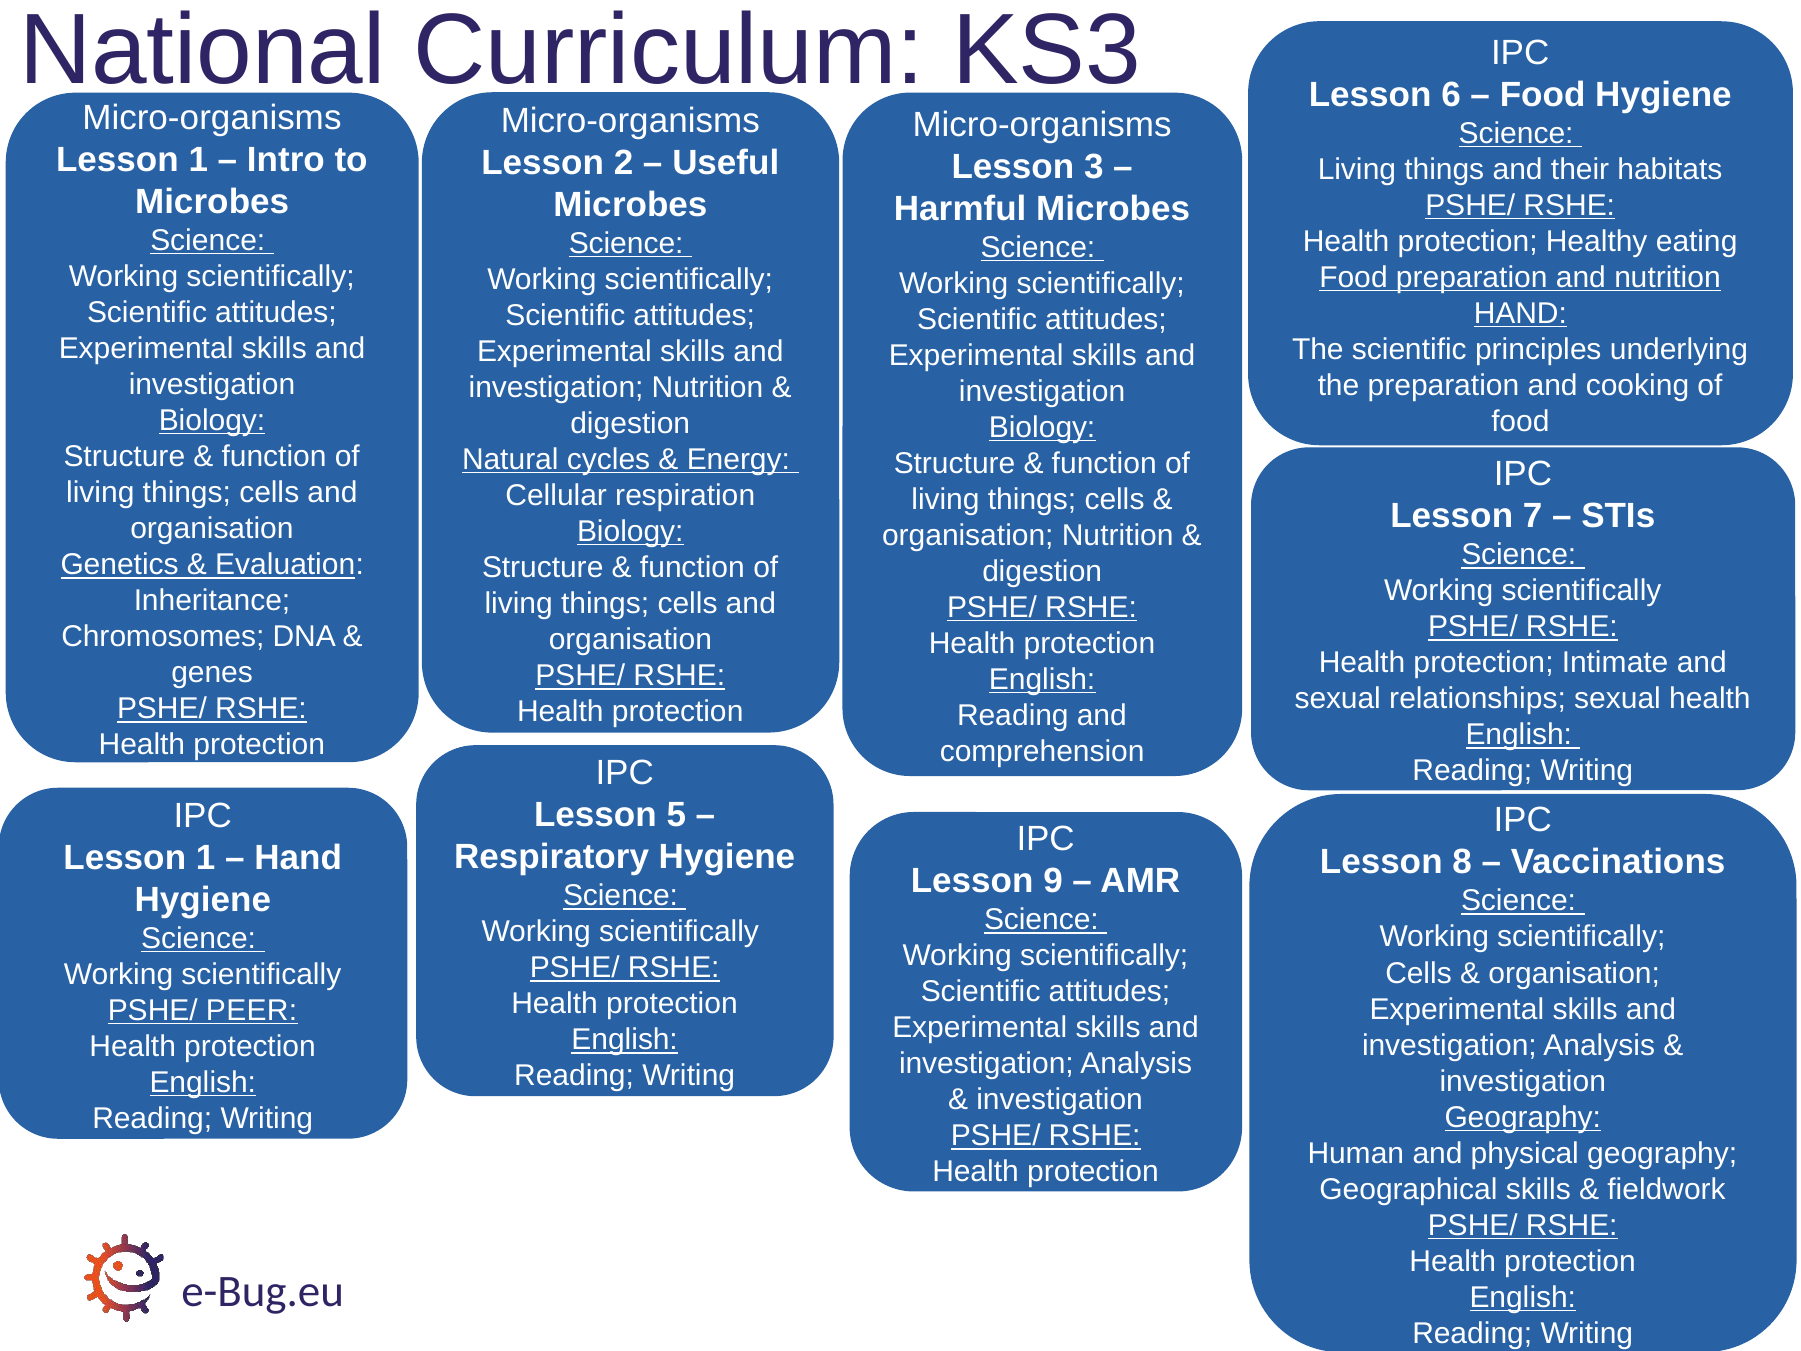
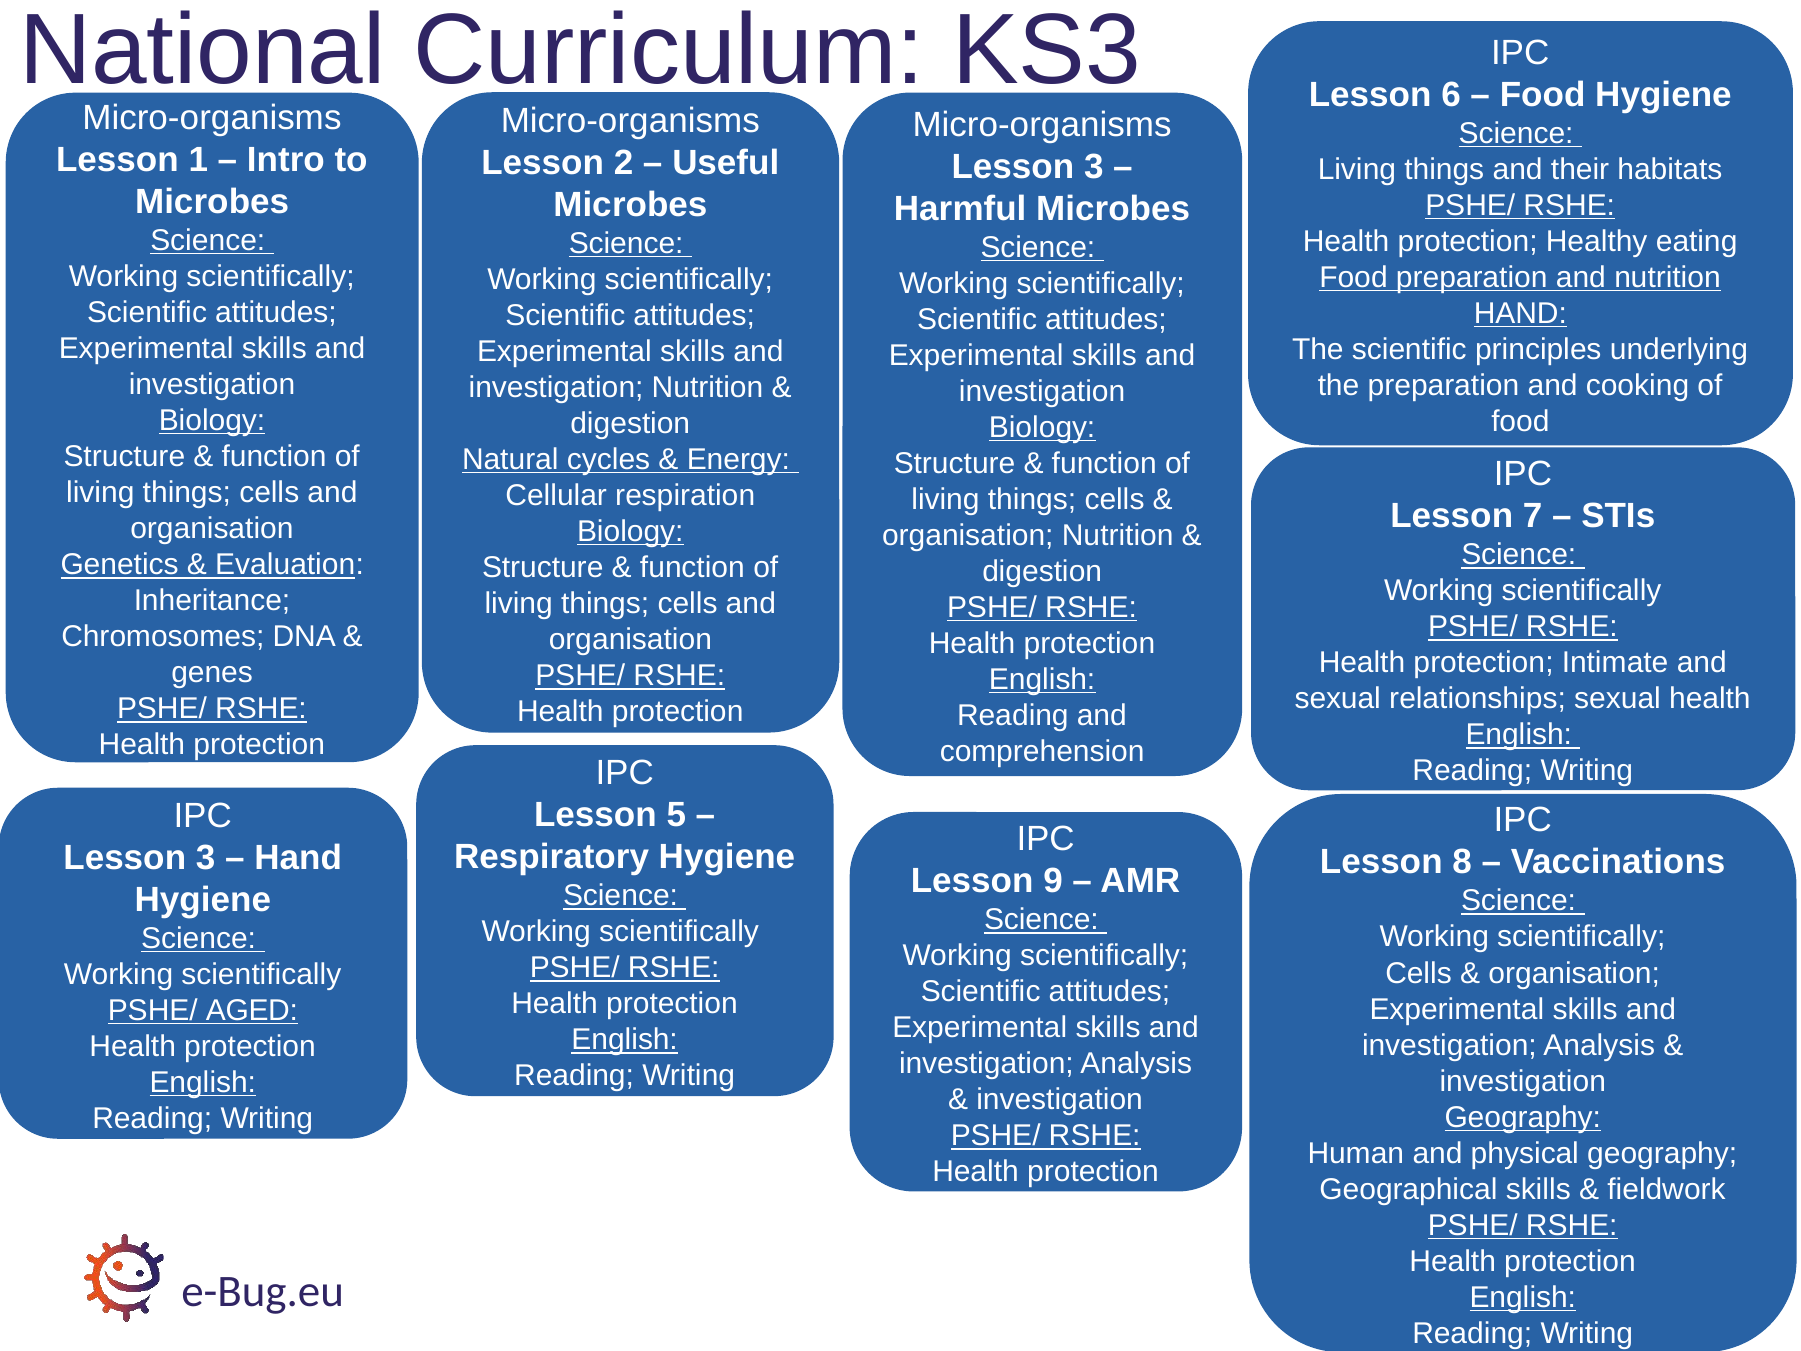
1: 1 -> 3 (206, 857)
PEER: PEER -> AGED (252, 1010)
